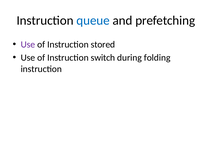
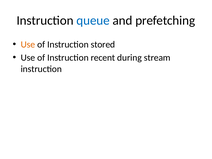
Use colour: purple -> orange (28, 44)
switch: switch -> recent (103, 58)
folding: folding -> stream (157, 58)
